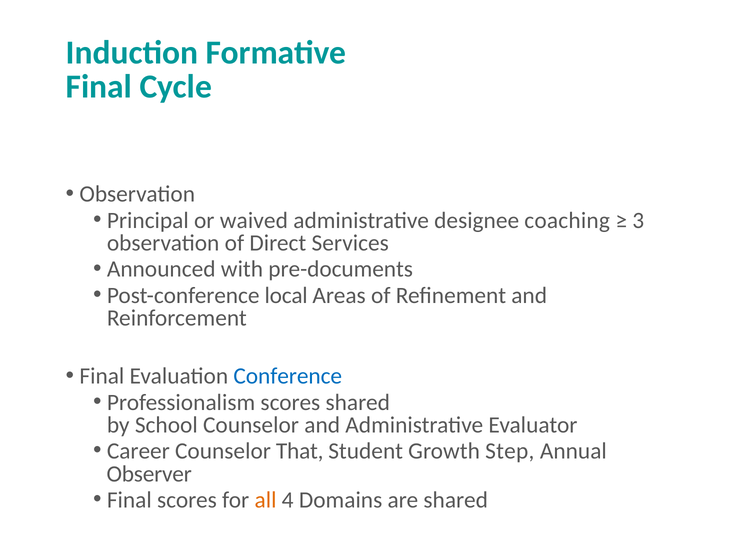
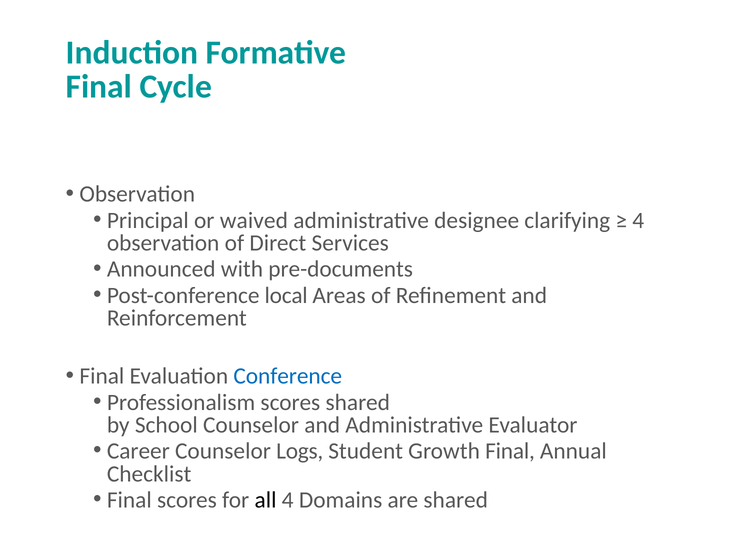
coaching: coaching -> clarifying (567, 220)
3: 3 -> 4 (638, 220)
That: That -> Logs (300, 451)
Growth Step: Step -> Final (510, 451)
Observer: Observer -> Checklist (149, 474)
all colour: orange -> black (266, 500)
